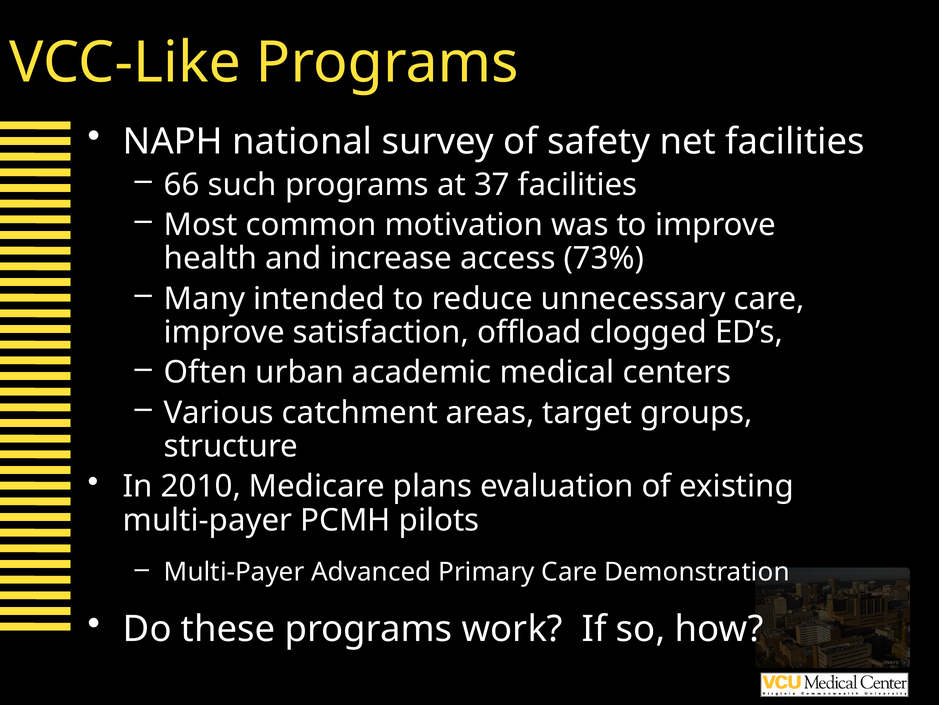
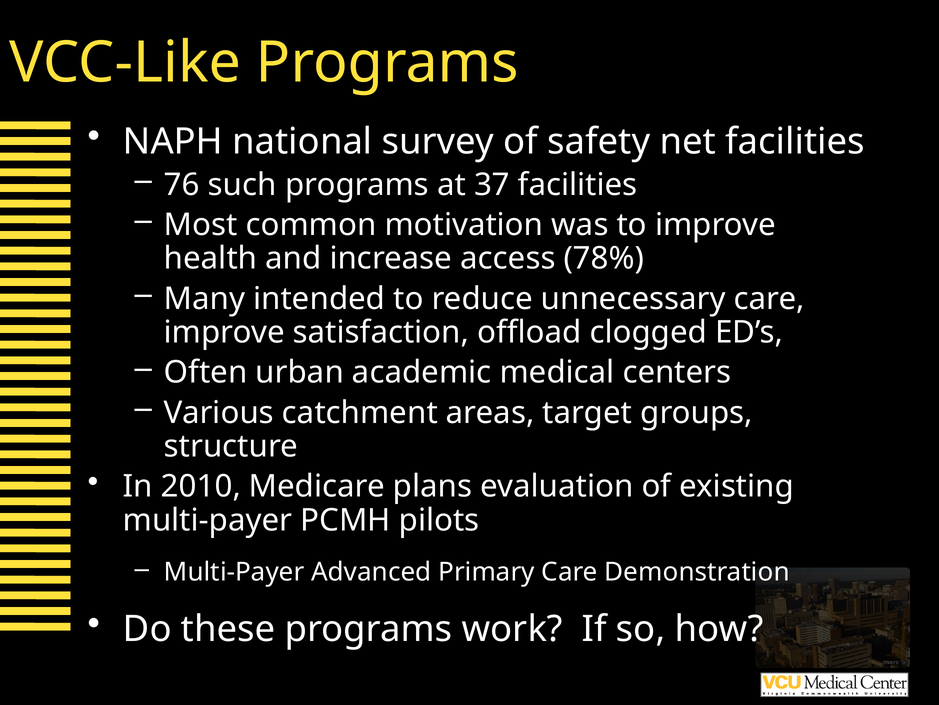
66: 66 -> 76 (182, 184)
73%: 73% -> 78% (604, 258)
